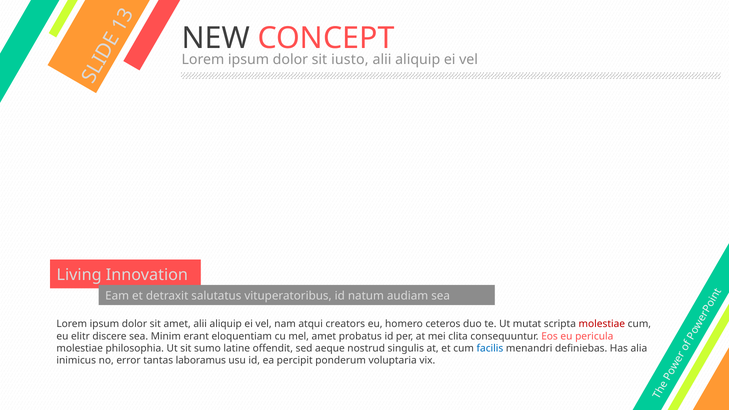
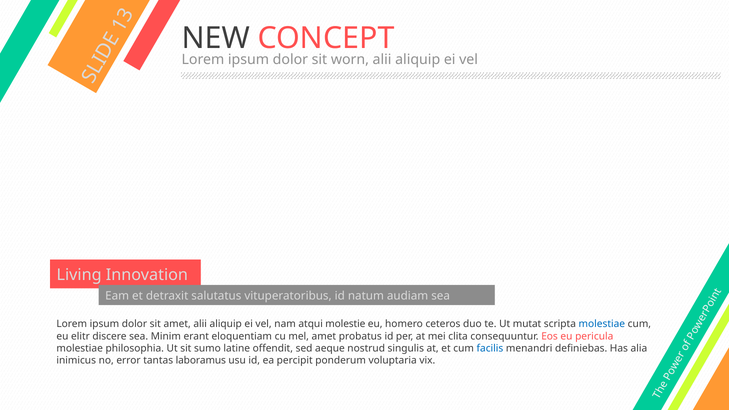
iusto: iusto -> worn (350, 60)
creators: creators -> molestie (345, 324)
molestiae colour: red -> blue (602, 324)
